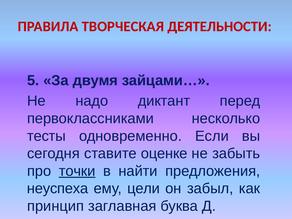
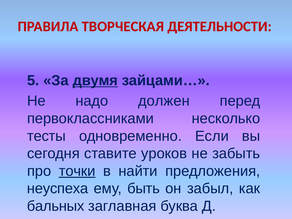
двумя underline: none -> present (95, 81)
диктант: диктант -> должен (164, 101)
оценке: оценке -> уроков (164, 154)
цели: цели -> быть (144, 189)
принцип: принцип -> бальных (56, 206)
